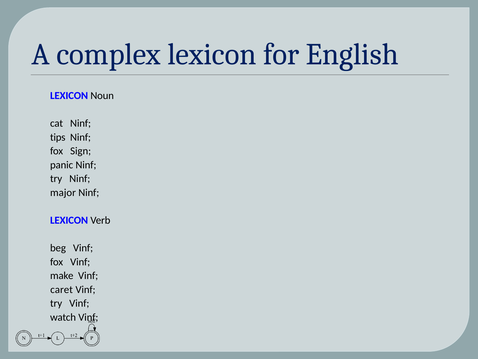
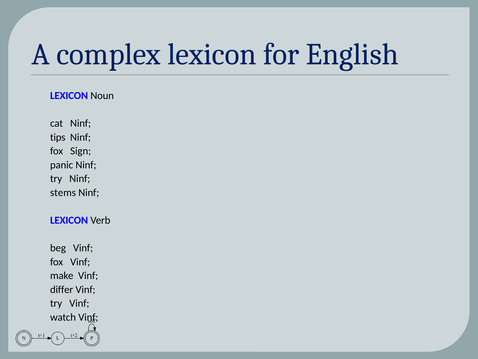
major: major -> stems (63, 192)
caret: caret -> differ (62, 289)
